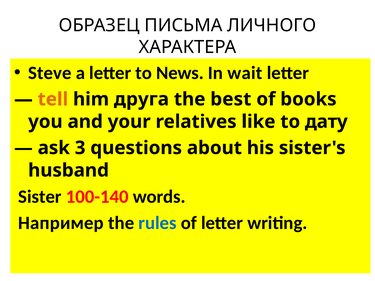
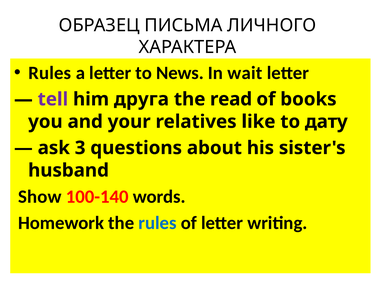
Steve: Steve -> Rules (50, 73)
tell colour: orange -> purple (53, 99)
best: best -> read (231, 99)
Sister: Sister -> Show (40, 197)
Например: Например -> Homework (61, 223)
